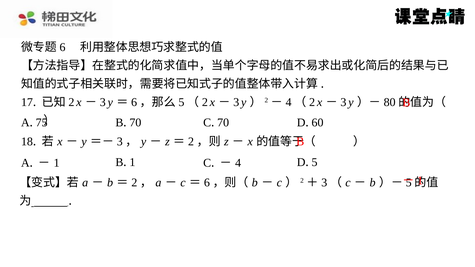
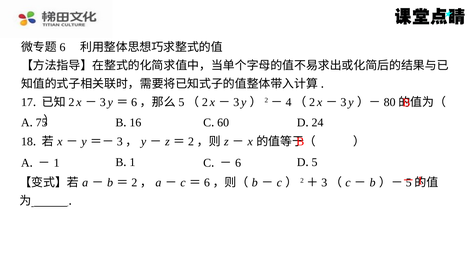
70: 70 -> 16 (135, 123)
70: 70 -> 60 (223, 123)
60: 60 -> 24 (318, 123)
4: 4 -> 6 (238, 163)
